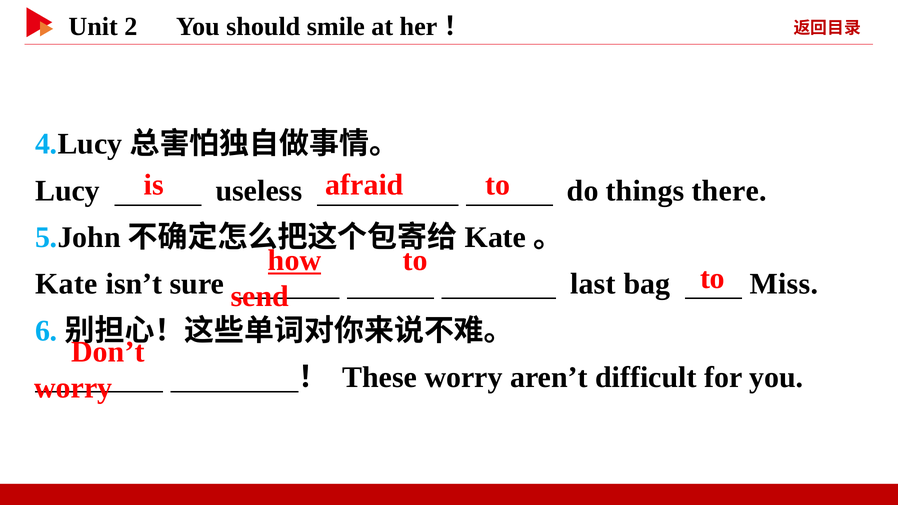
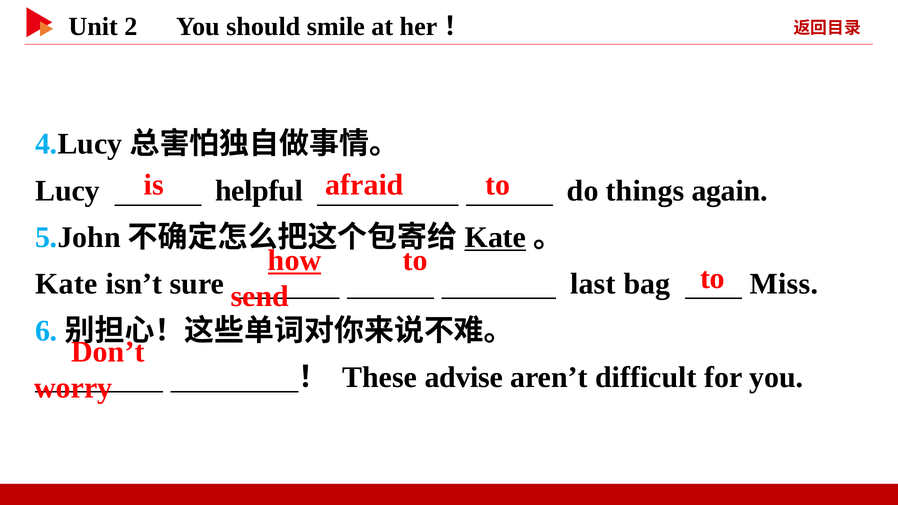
useless: useless -> helpful (259, 191)
there: there -> again (730, 191)
Kate underline: none -> present (495, 237)
These worry: worry -> advise (464, 377)
